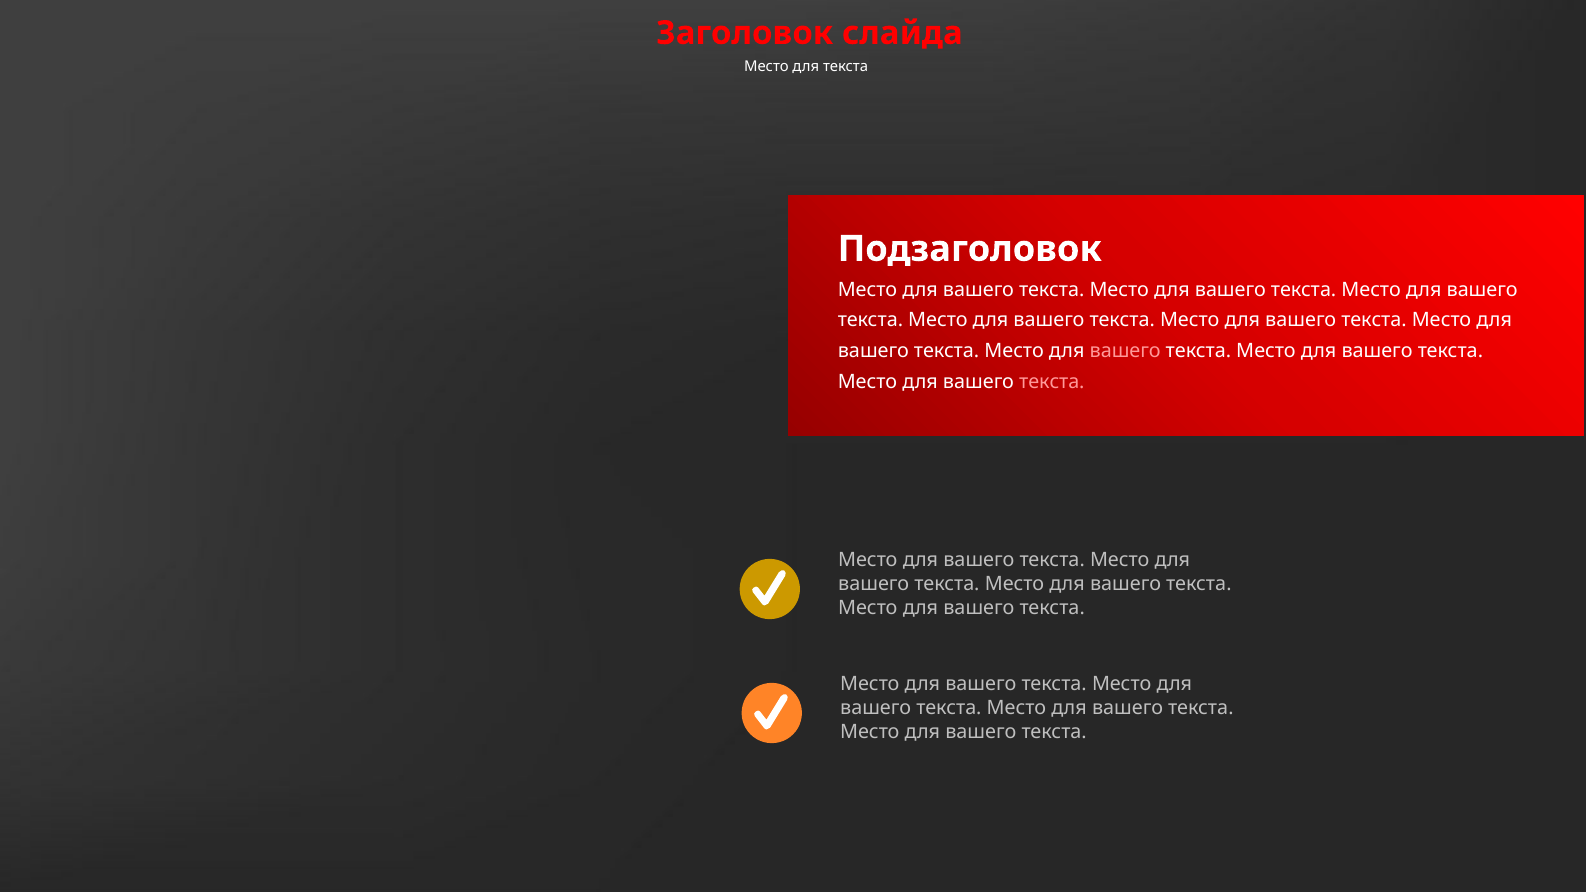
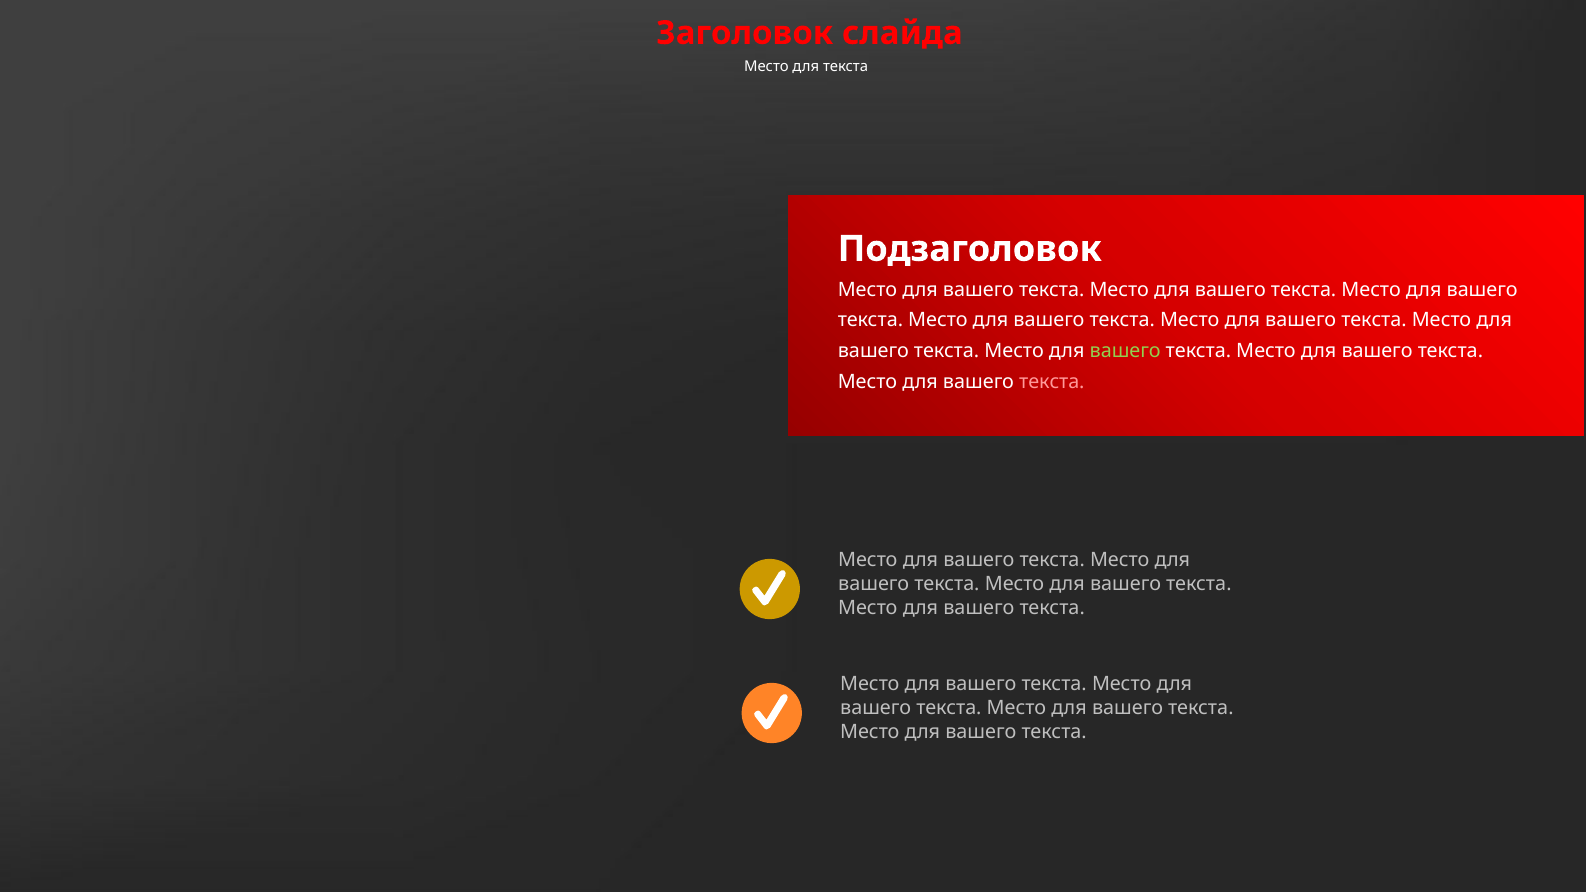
вашего colour: pink -> light green (1125, 351)
